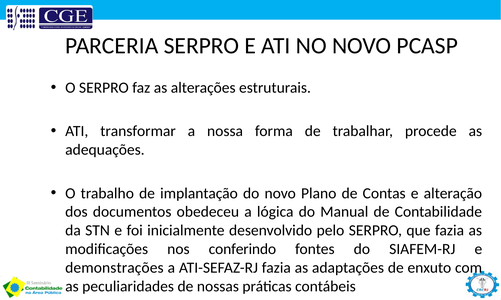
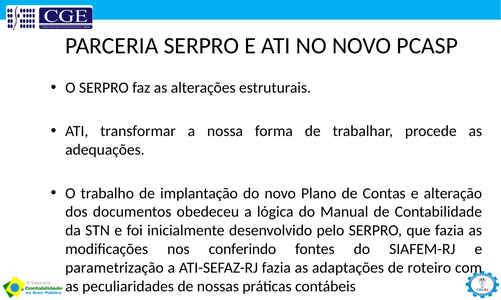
demonstrações: demonstrações -> parametrização (114, 268)
enxuto: enxuto -> roteiro (429, 268)
